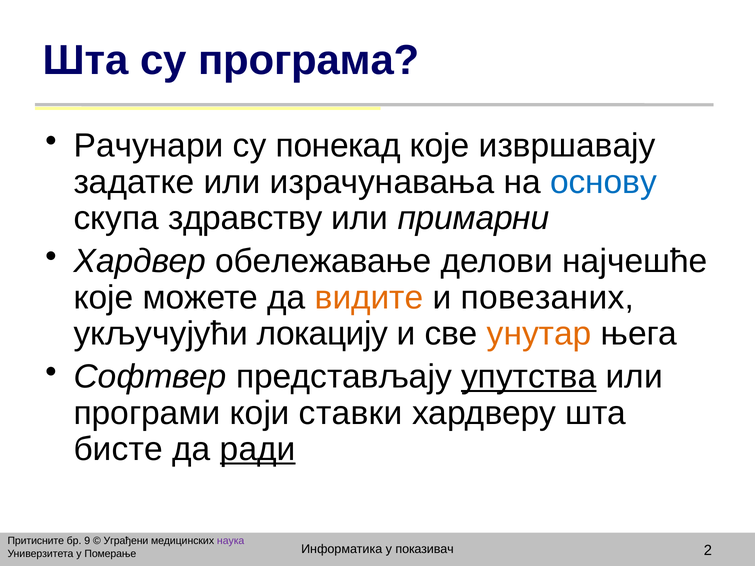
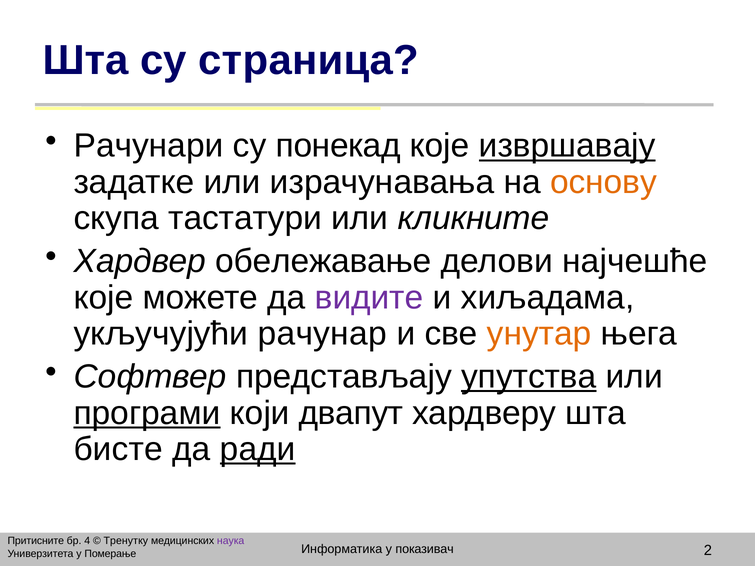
програма: програма -> страница (309, 60)
извршавају underline: none -> present (567, 146)
основу colour: blue -> orange (604, 182)
здравству: здравству -> тастатури (245, 218)
примарни: примарни -> кликните (474, 218)
видите colour: orange -> purple (369, 298)
повезаних: повезаних -> хиљадама (548, 298)
локацију: локацију -> рачунар (322, 334)
програми underline: none -> present (147, 413)
ставки: ставки -> двапут (351, 413)
9: 9 -> 4 (87, 541)
Уграђени: Уграђени -> Тренутку (126, 541)
